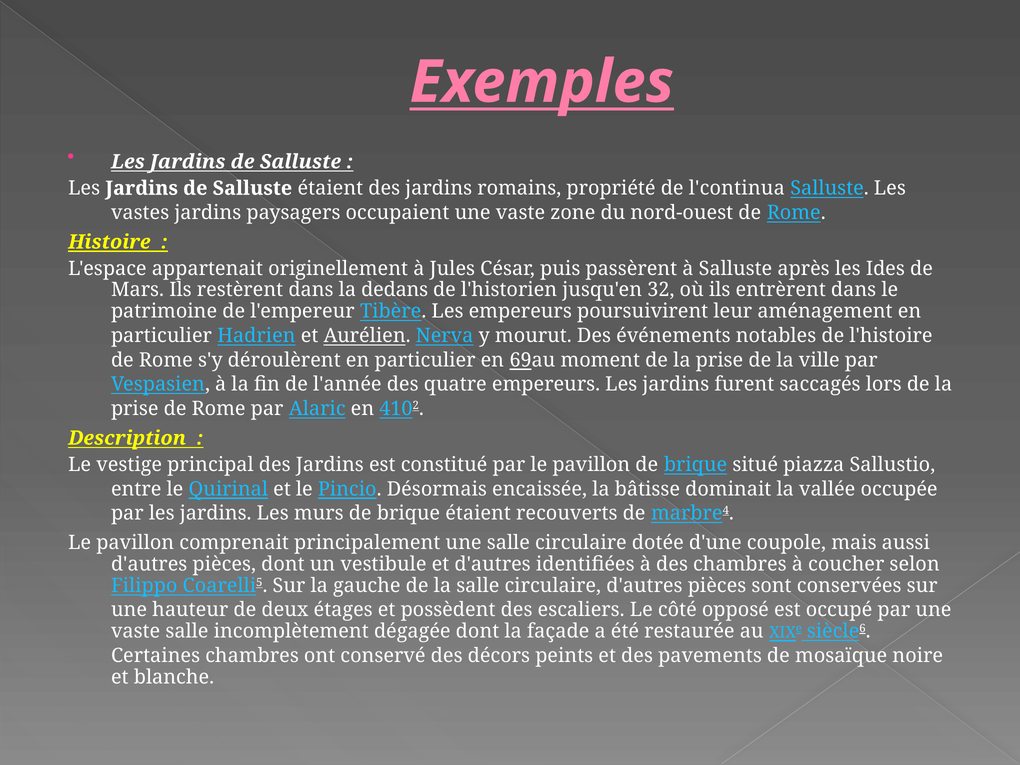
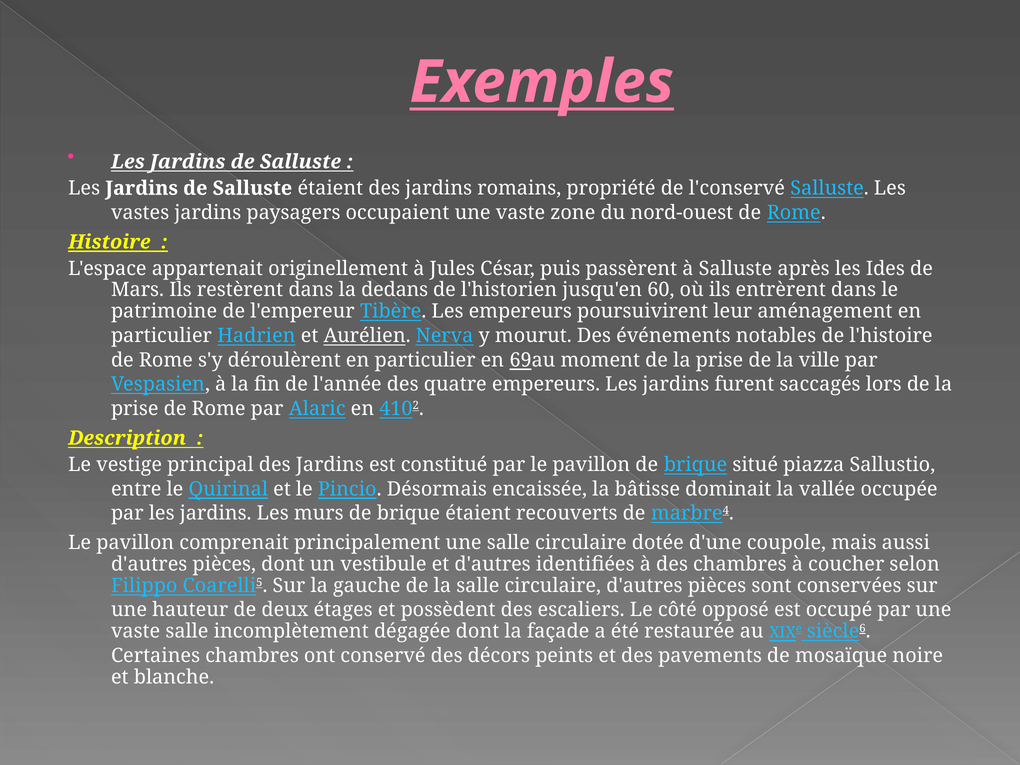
l'continua: l'continua -> l'conservé (737, 188)
32: 32 -> 60 (661, 290)
